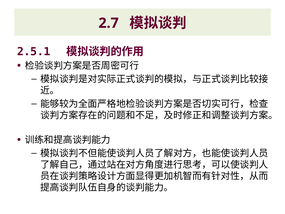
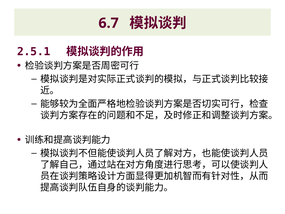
2.7: 2.7 -> 6.7 (109, 23)
